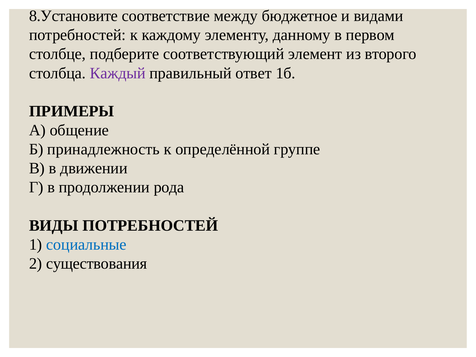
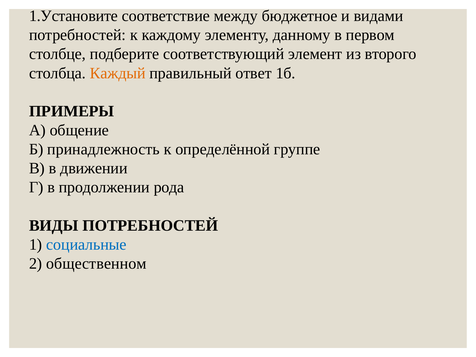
8.Установите: 8.Установите -> 1.Установите (73, 16)
Каждый colour: purple -> orange (118, 73)
существования: существования -> общественном (96, 264)
